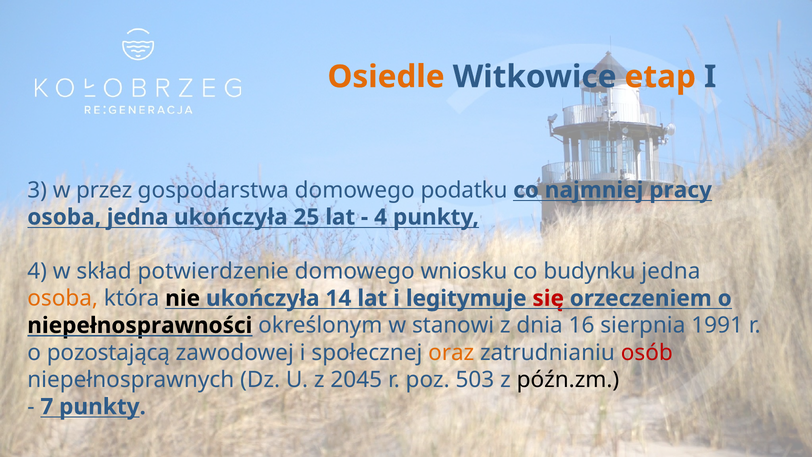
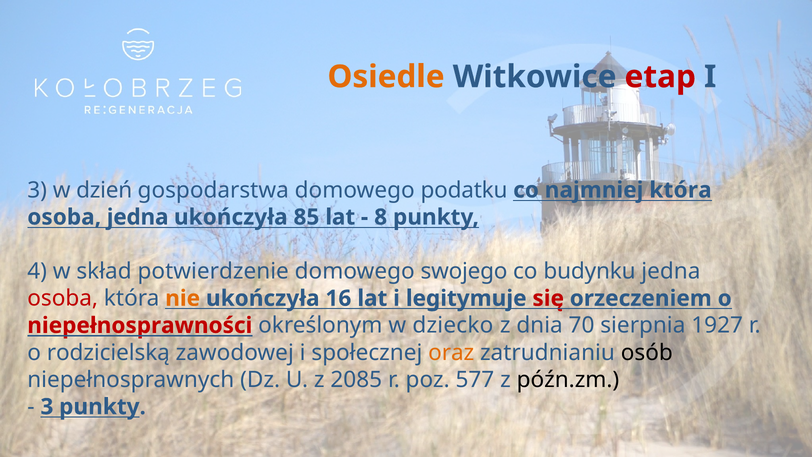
etap colour: orange -> red (660, 77)
przez: przez -> dzień (104, 190)
najmniej pracy: pracy -> która (681, 190)
25: 25 -> 85 (306, 217)
4: 4 -> 8 (381, 217)
wniosku: wniosku -> swojego (464, 271)
osoba colour: orange -> red (63, 298)
nie colour: black -> orange (183, 298)
14: 14 -> 16 (338, 298)
niepełnosprawności colour: black -> red (140, 325)
stanowi: stanowi -> dziecko (453, 325)
16: 16 -> 70 (582, 325)
1991: 1991 -> 1927 (717, 325)
pozostającą: pozostającą -> rodzicielską (108, 352)
osób colour: red -> black (647, 352)
2045: 2045 -> 2085 (356, 379)
503: 503 -> 577 (475, 379)
7: 7 -> 3 (47, 407)
